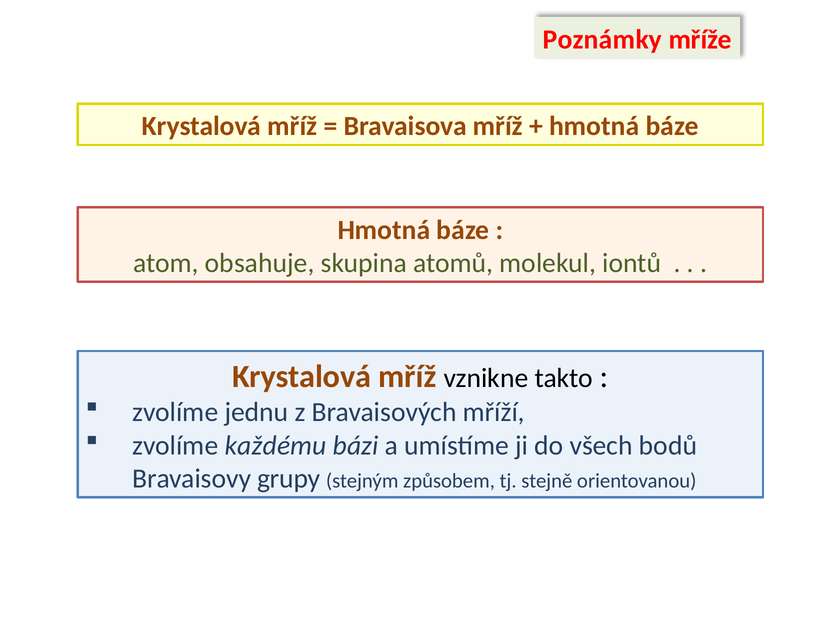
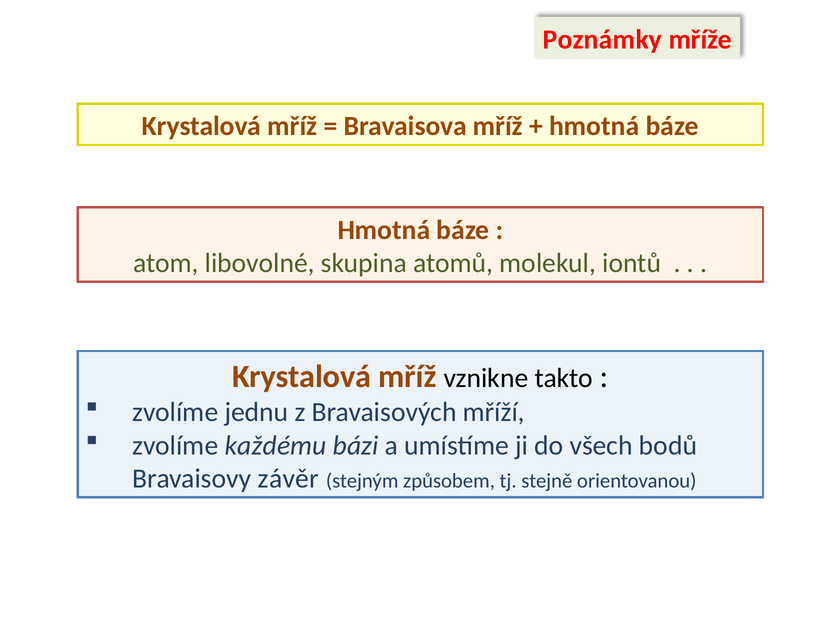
obsahuje: obsahuje -> libovolné (260, 263)
grupy: grupy -> závěr (288, 478)
